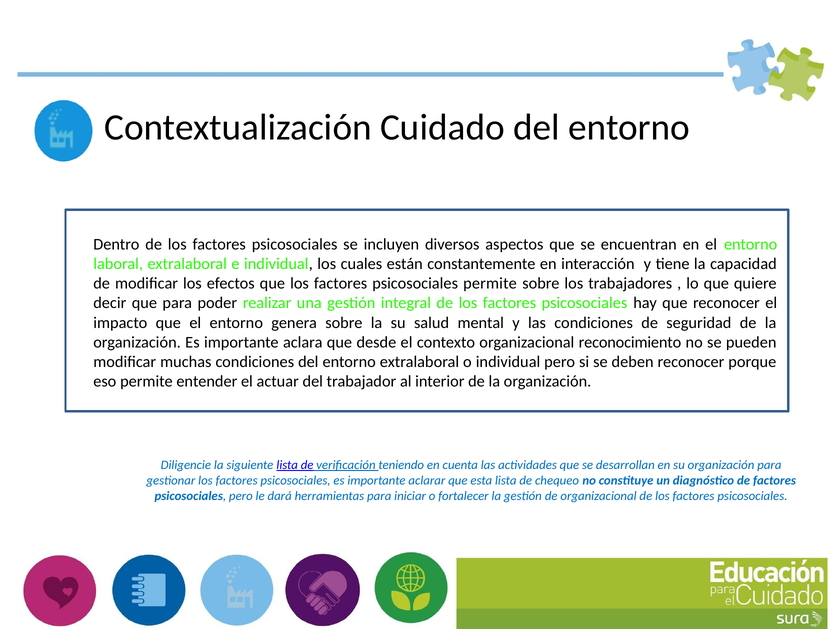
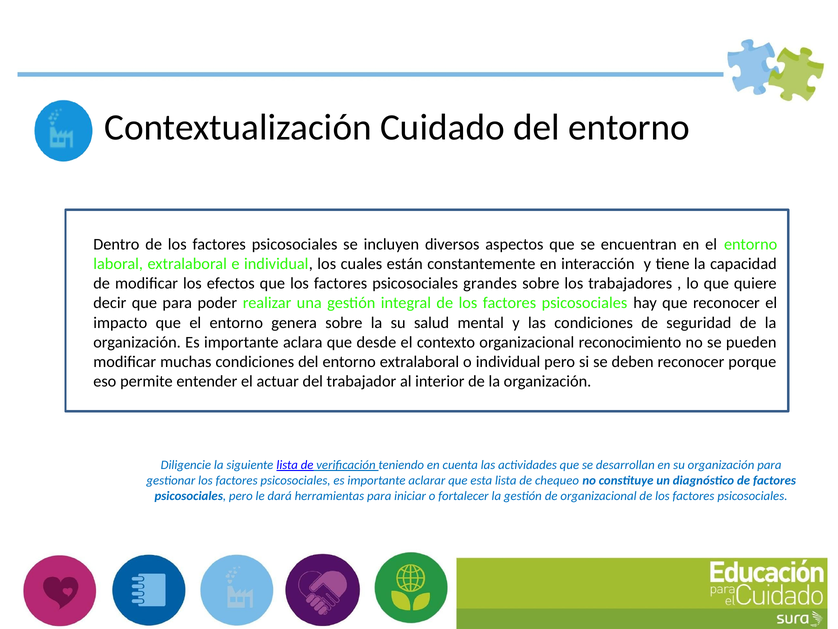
psicosociales permite: permite -> grandes (490, 283)
